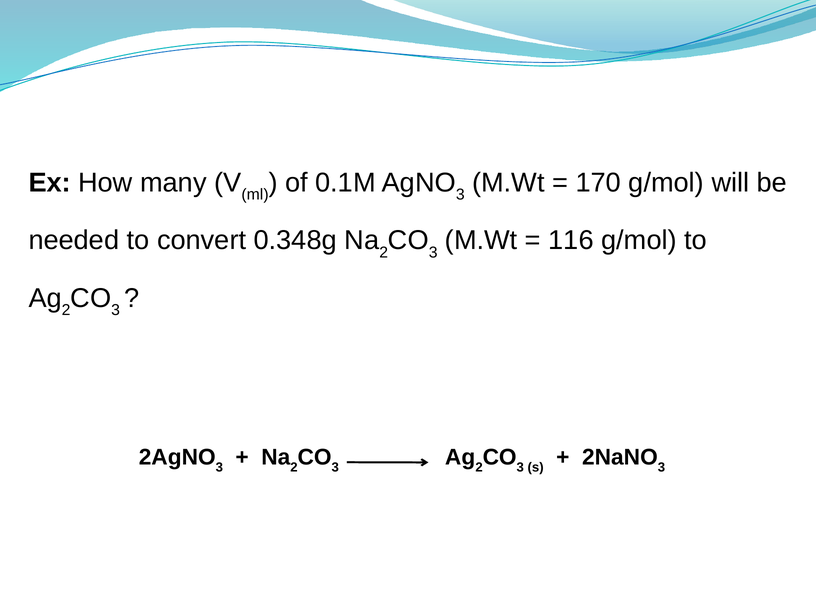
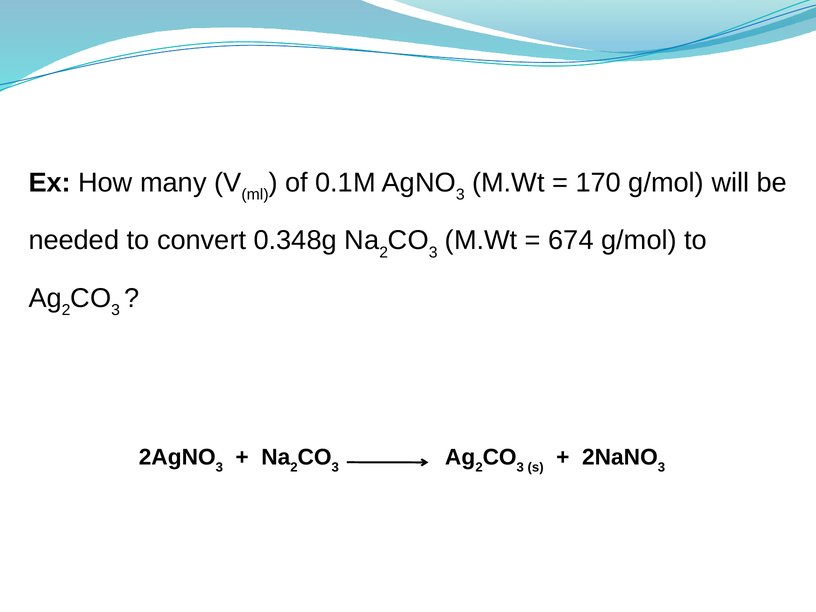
116: 116 -> 674 (571, 240)
